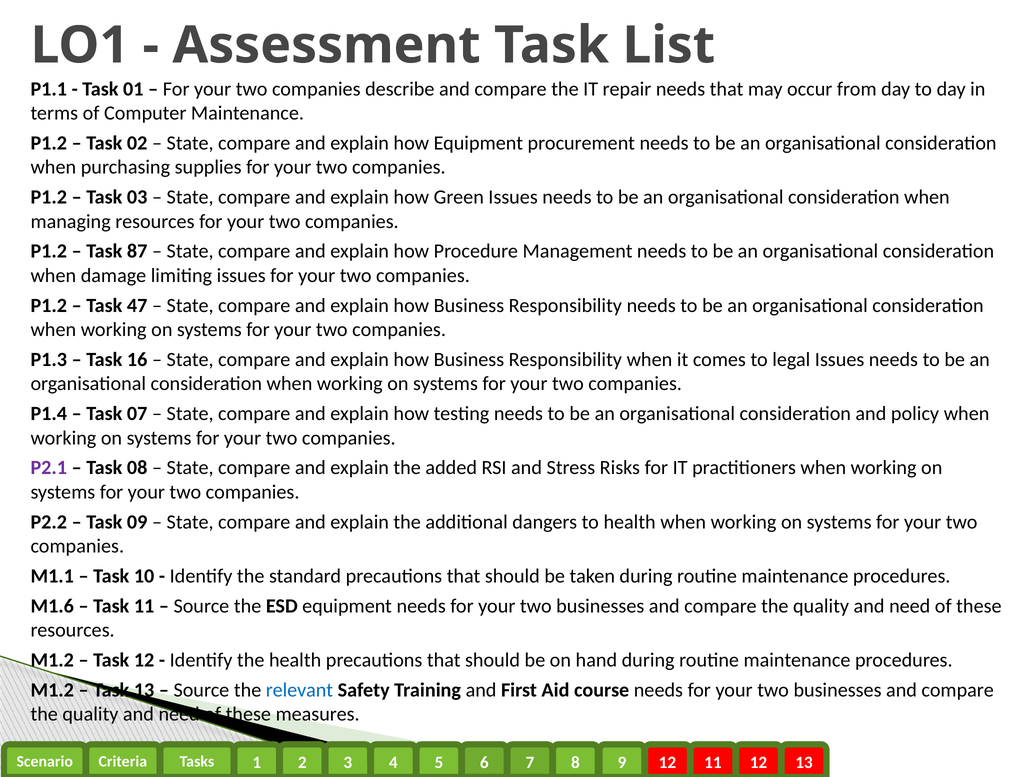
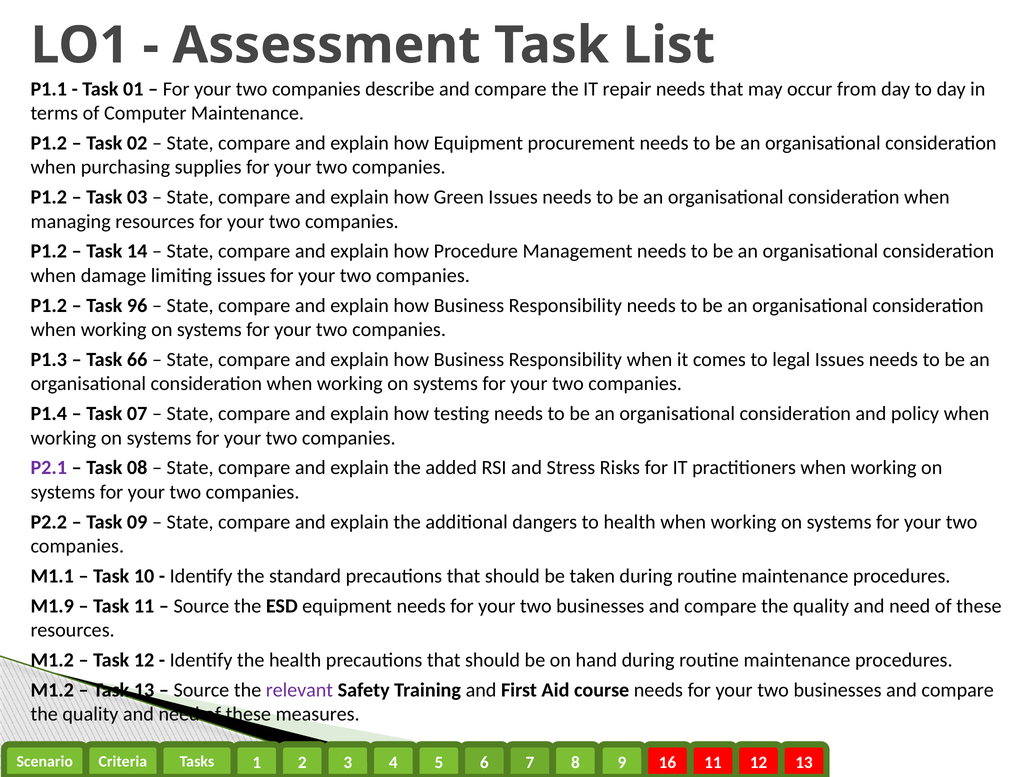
87: 87 -> 14 (137, 251)
47: 47 -> 96 (137, 305)
16: 16 -> 66 (137, 360)
M1.6: M1.6 -> M1.9 (52, 606)
relevant colour: blue -> purple (299, 690)
12: 12 -> 16 (667, 763)
